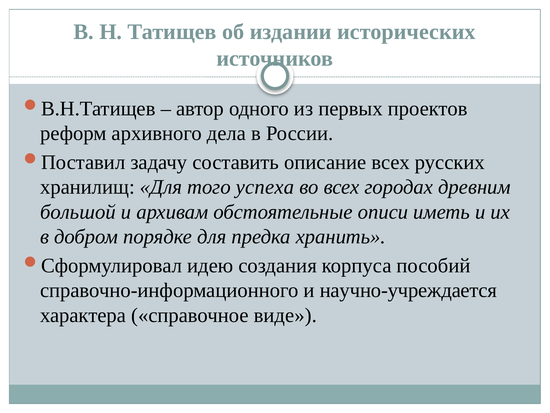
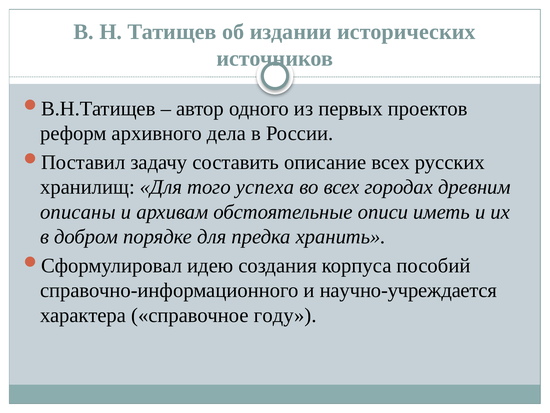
большой: большой -> описаны (78, 212)
виде: виде -> году (285, 315)
